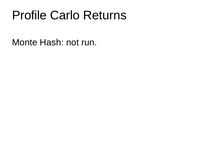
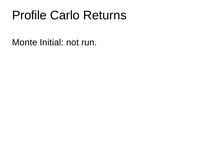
Hash: Hash -> Initial (52, 43)
